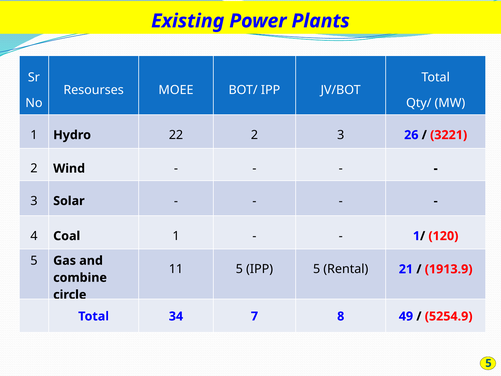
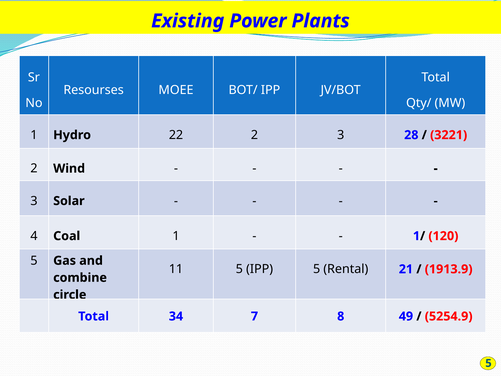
26: 26 -> 28 (411, 135)
